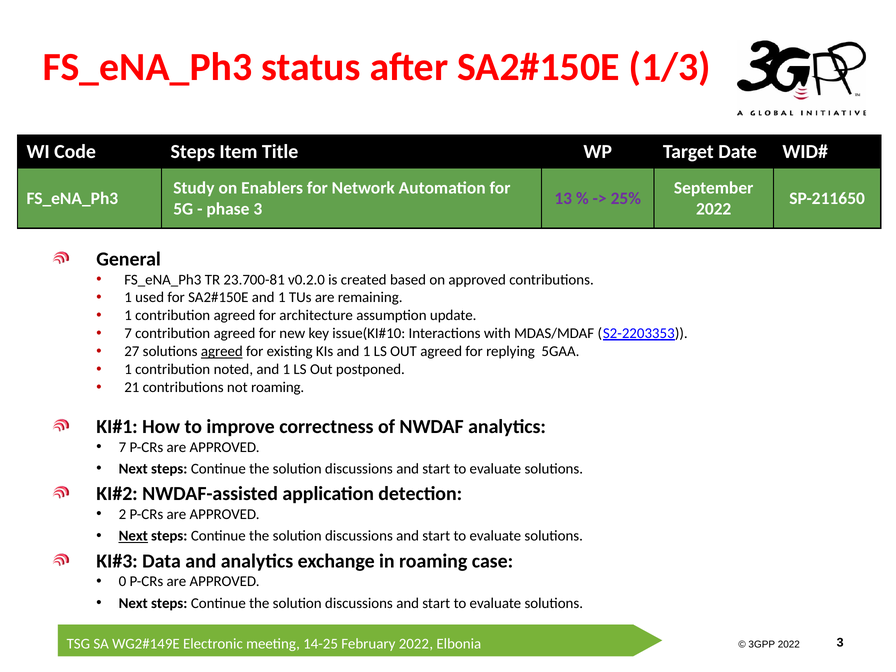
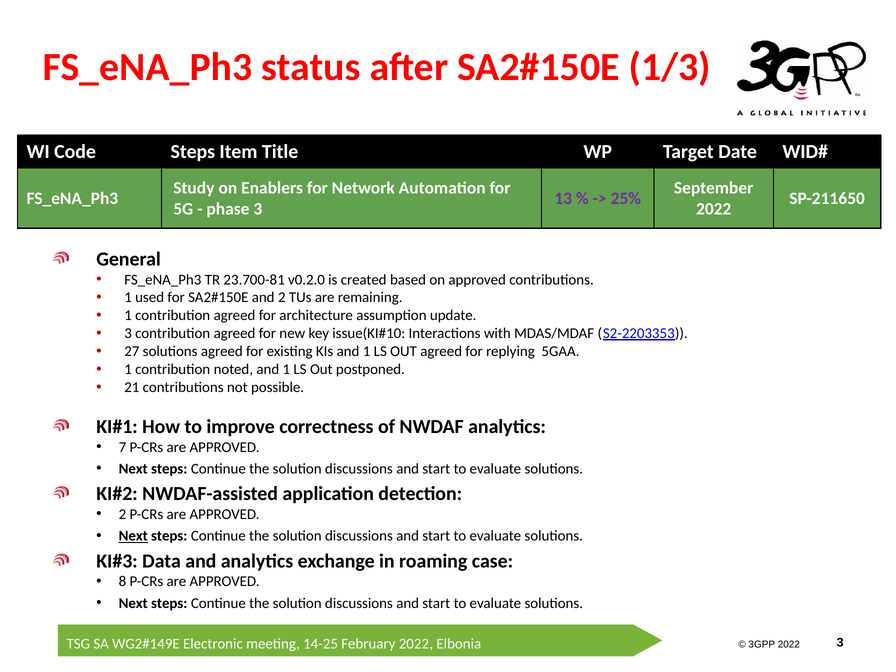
1: 1 -> 2 (282, 298)
7: 7 -> 3 (128, 333)
agreed underline: present -> none (222, 352)
not roaming: roaming -> possible (278, 387)
0: 0 -> 8 (123, 582)
